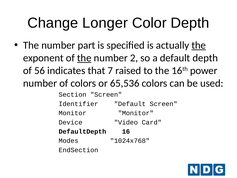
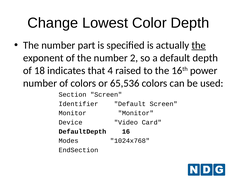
Longer: Longer -> Lowest (105, 23)
the underline: present -> none (84, 58)
56: 56 -> 18 (40, 71)
7: 7 -> 4 (110, 71)
